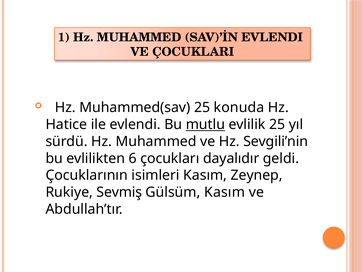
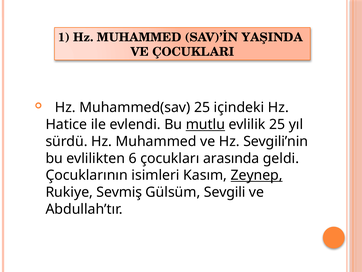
SAV)’İN EVLENDI: EVLENDI -> YAŞINDA (272, 37)
konuda: konuda -> içindeki (239, 107)
dayalıdır: dayalıdır -> arasında (231, 158)
Zeynep underline: none -> present (257, 175)
Gülsüm Kasım: Kasım -> Sevgili (225, 192)
